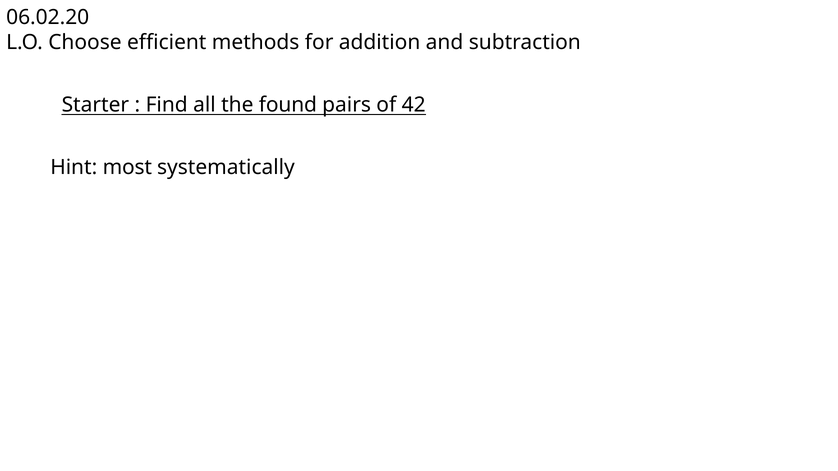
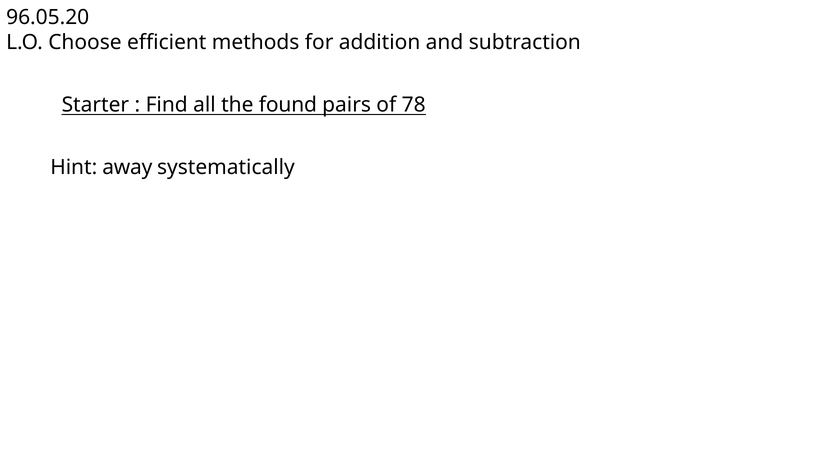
06.02.20: 06.02.20 -> 96.05.20 (48, 17)
42: 42 -> 78 (414, 105)
most: most -> away (127, 167)
